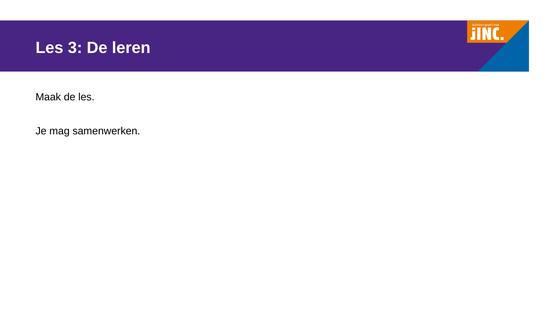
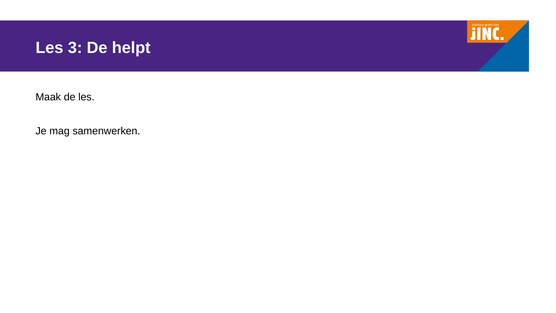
leren: leren -> helpt (131, 48)
